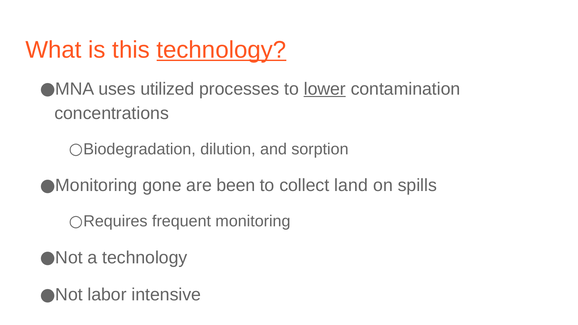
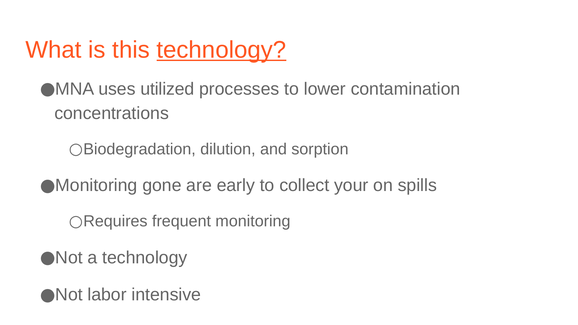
lower underline: present -> none (325, 89)
been: been -> early (236, 186)
land: land -> your (351, 186)
